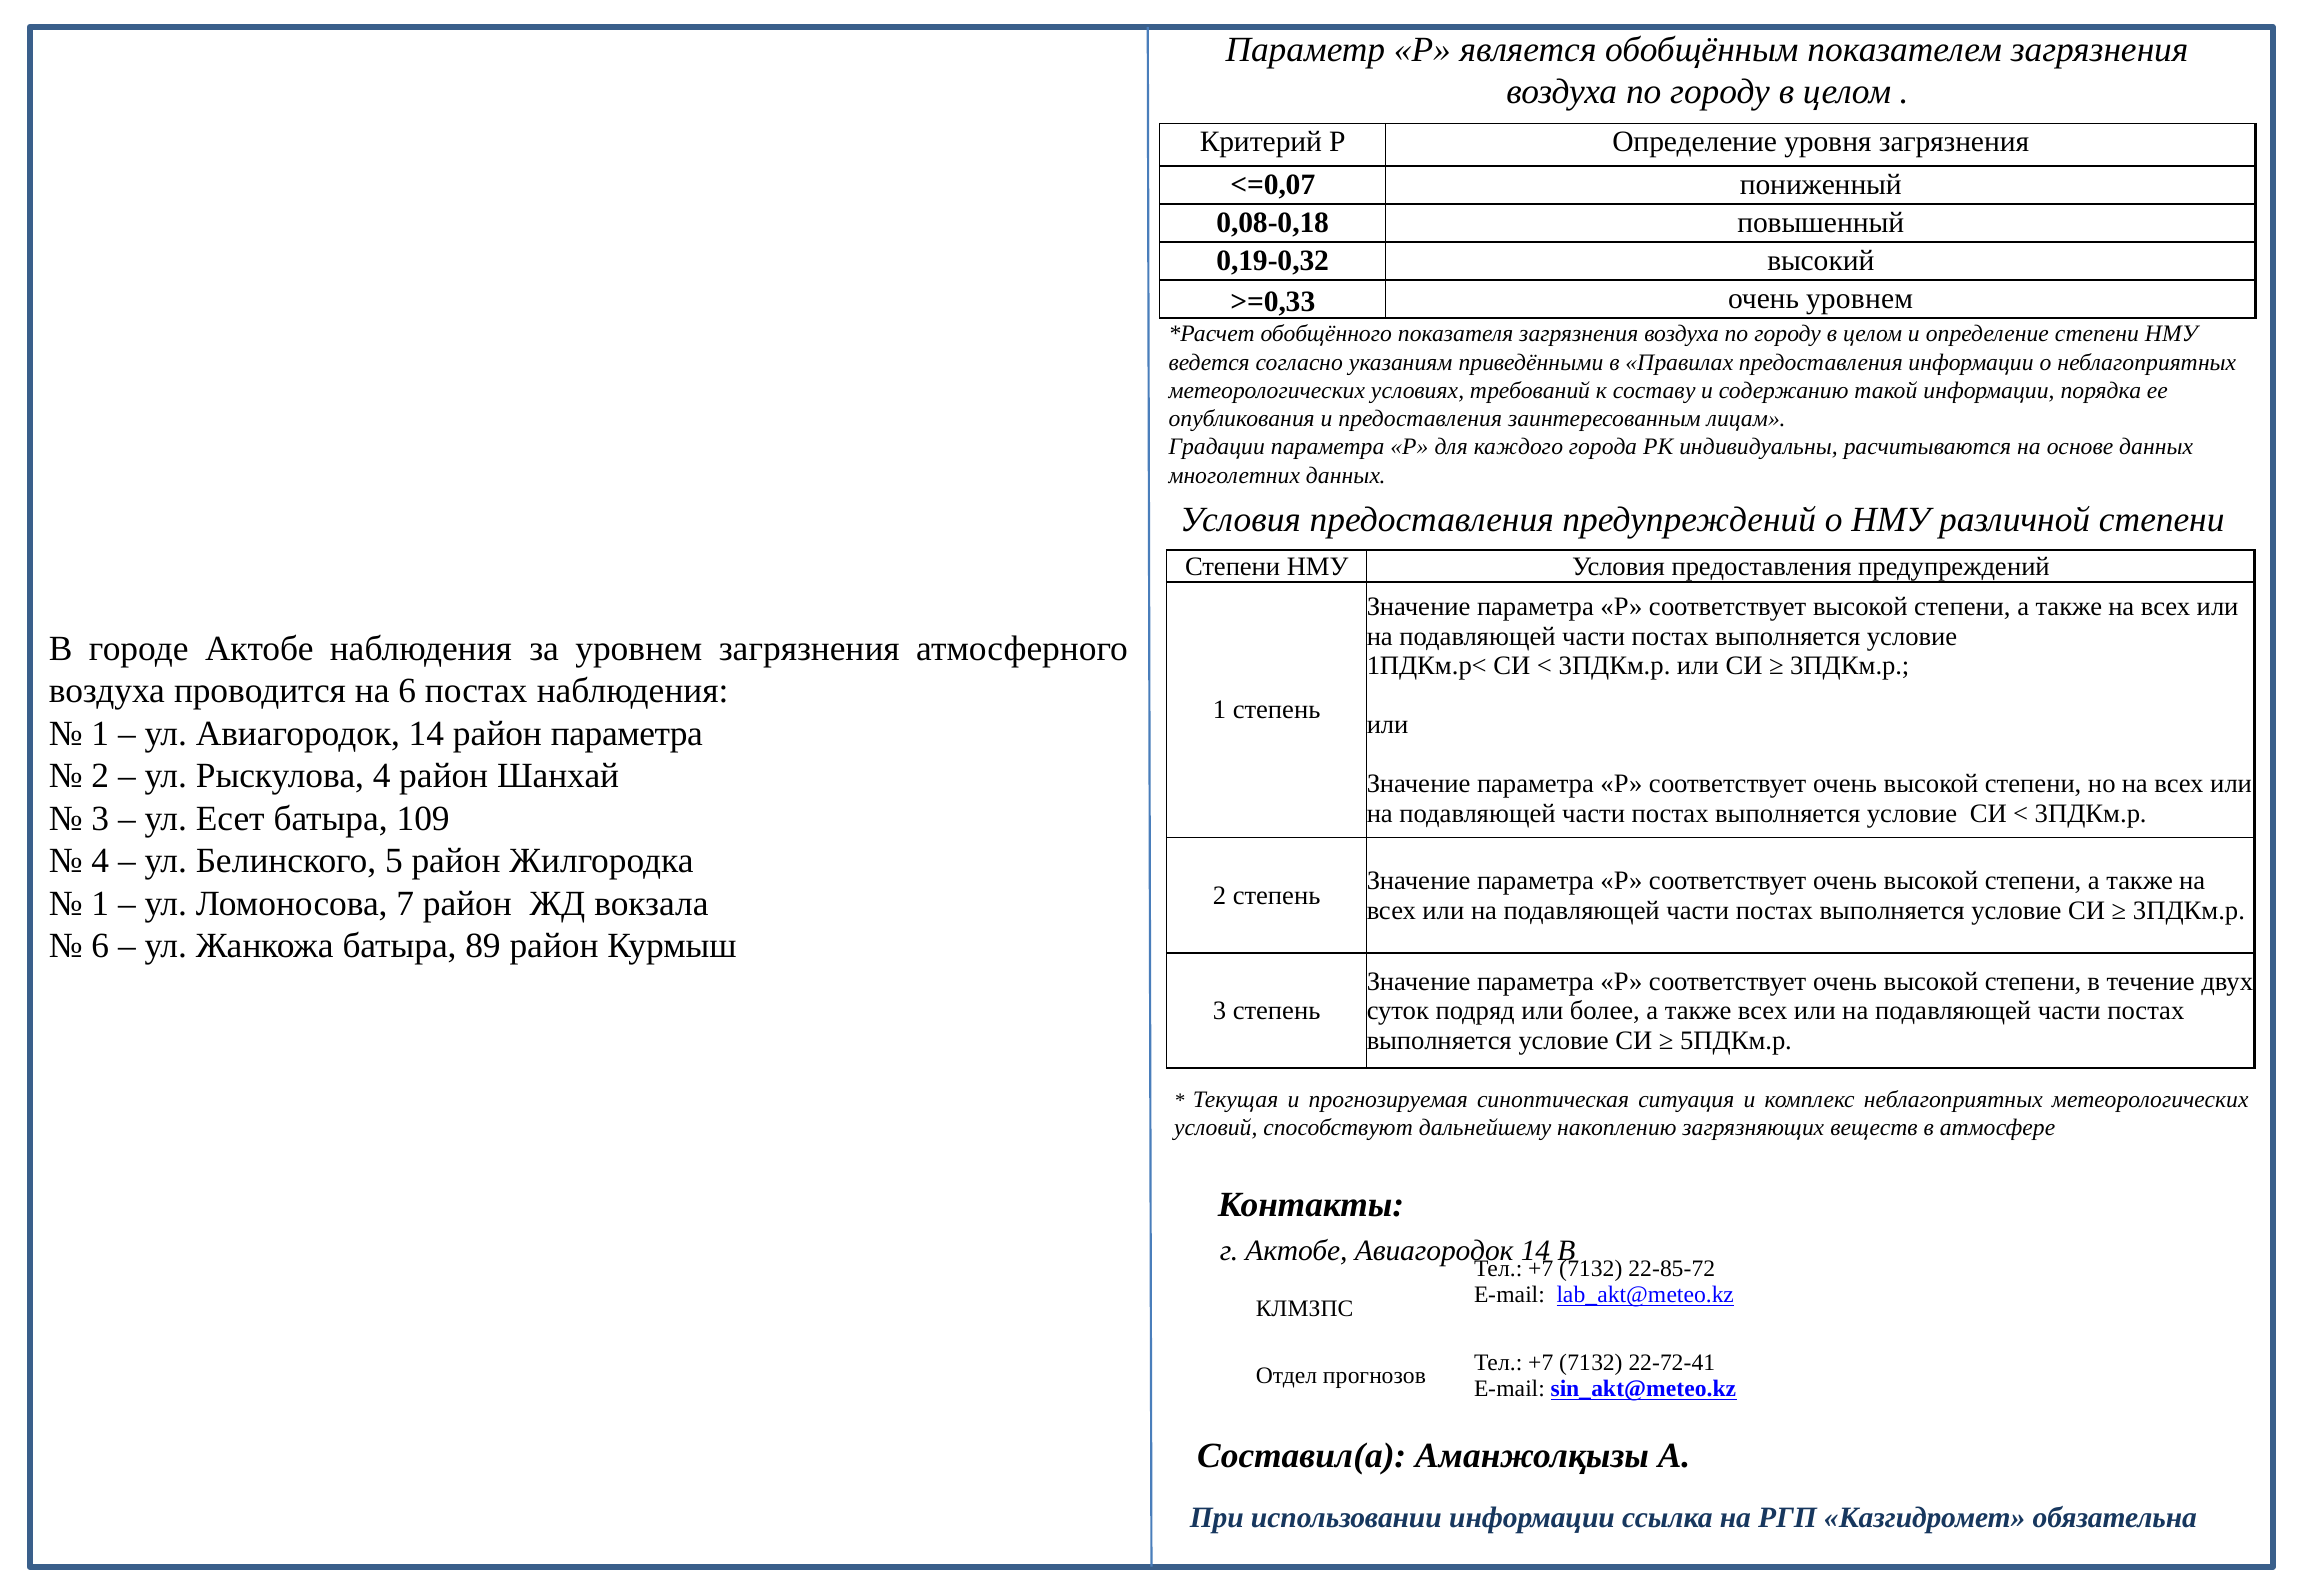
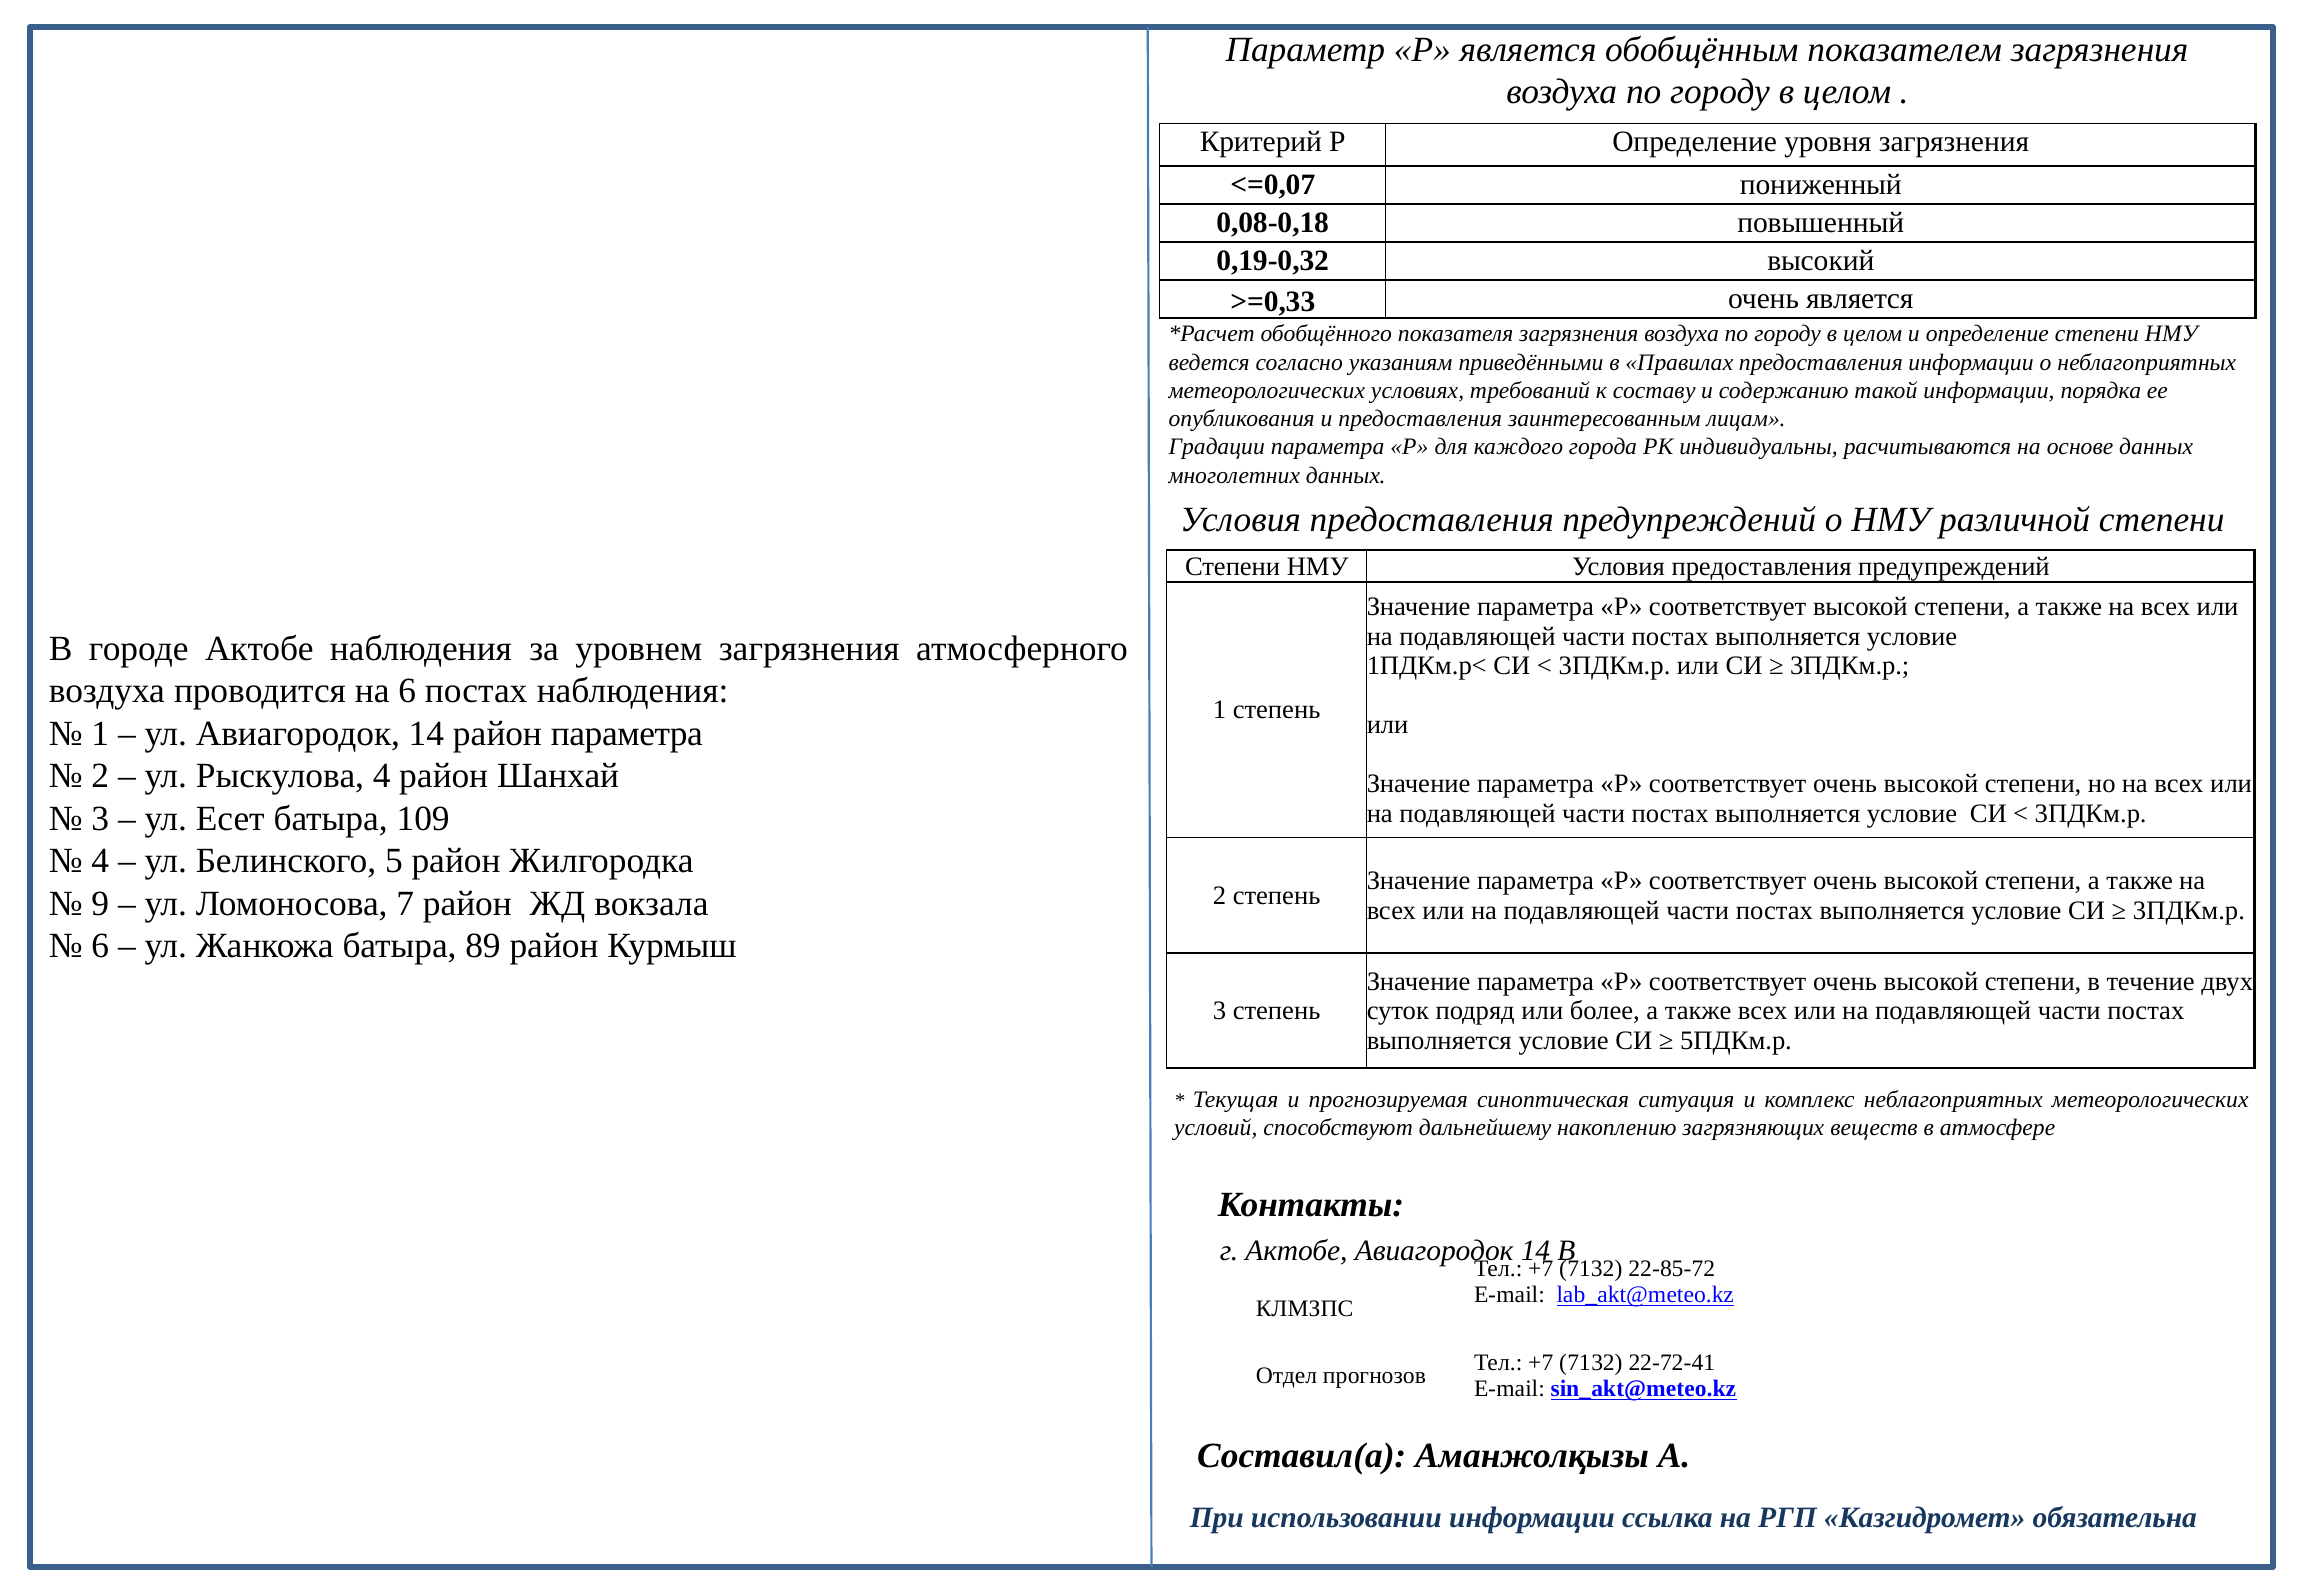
очень уровнем: уровнем -> является (1860, 299)
1: 1 -> 9 (100, 904)
